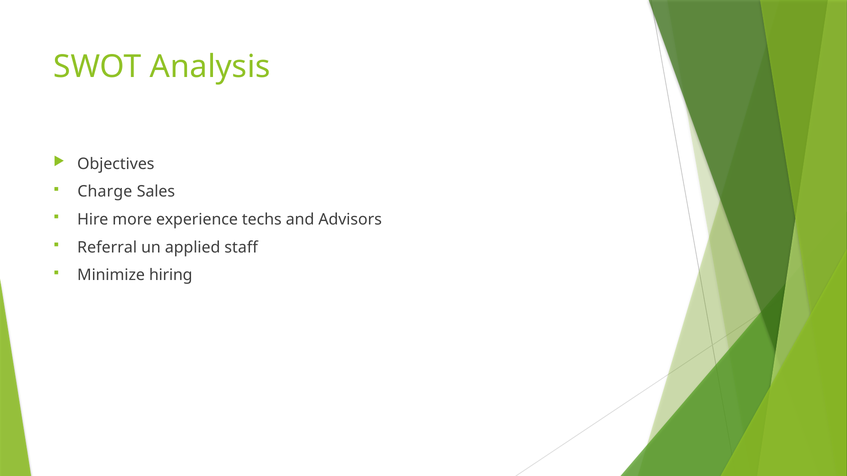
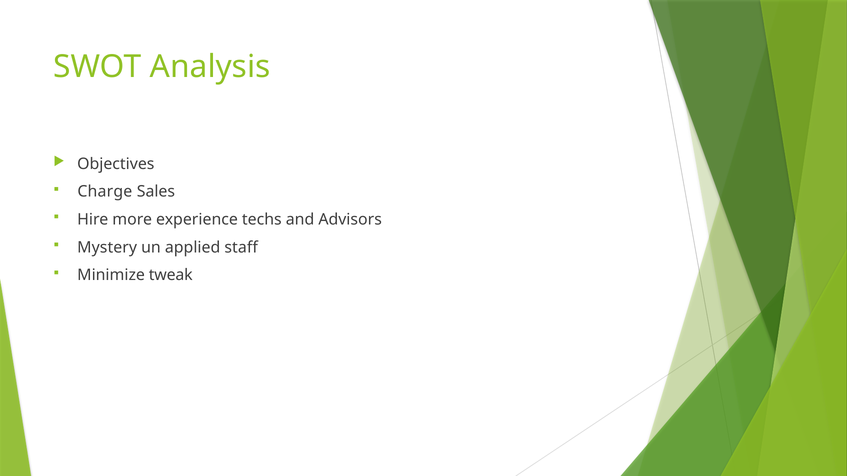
Referral: Referral -> Mystery (107, 248)
hiring: hiring -> tweak (171, 275)
